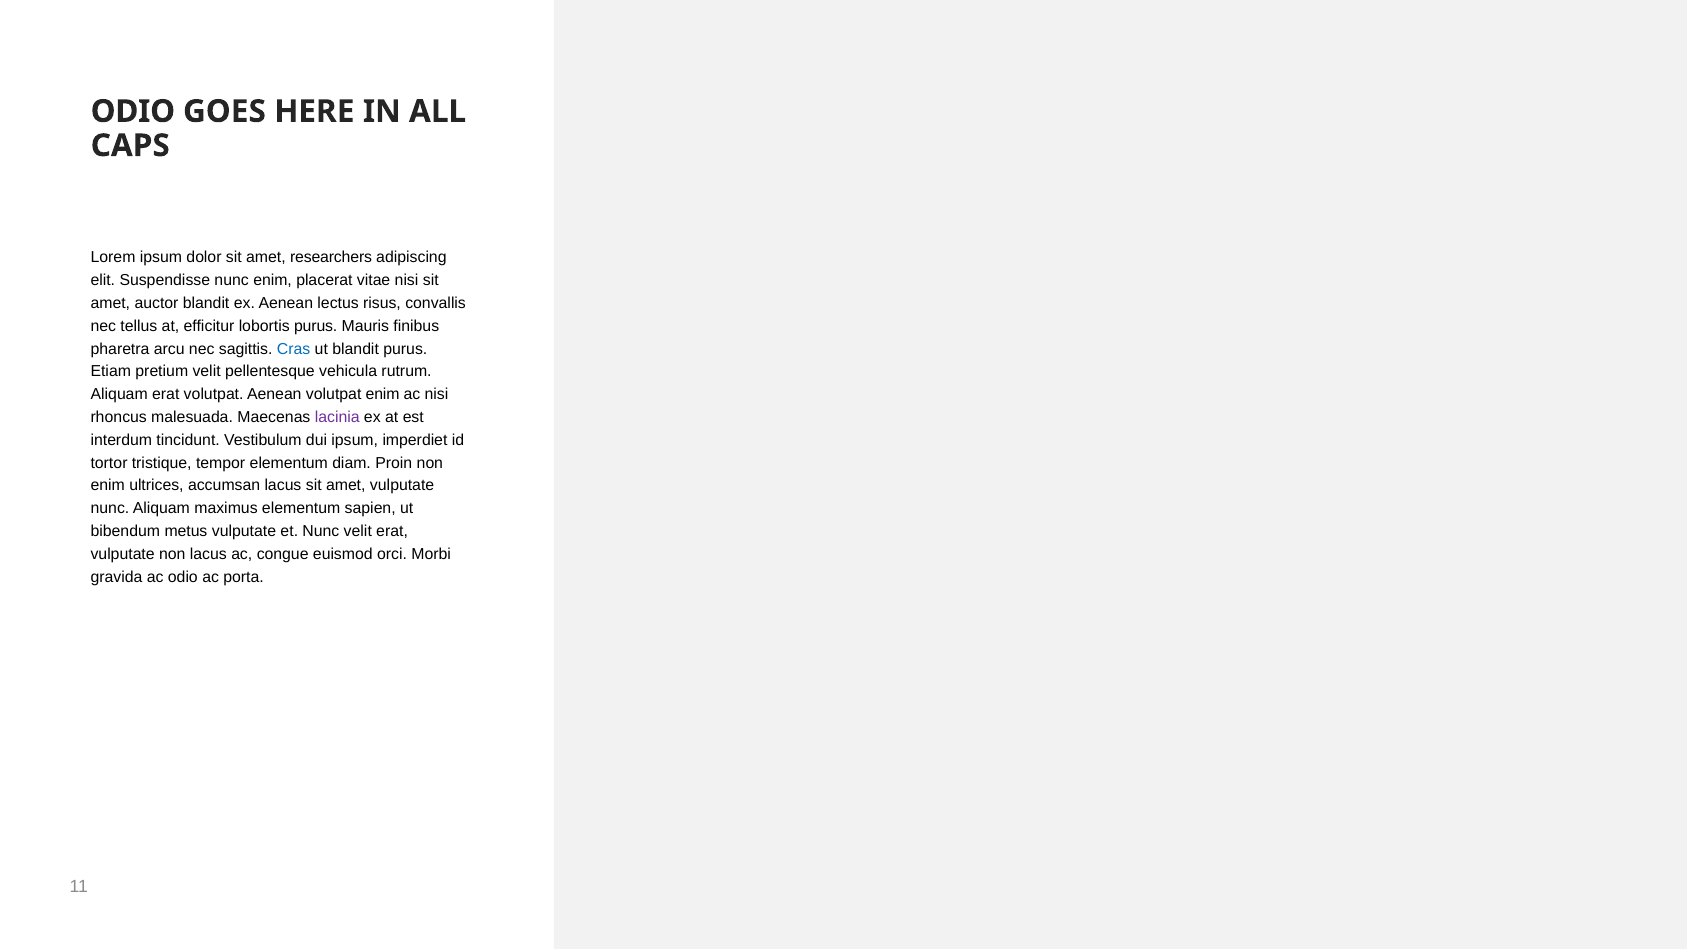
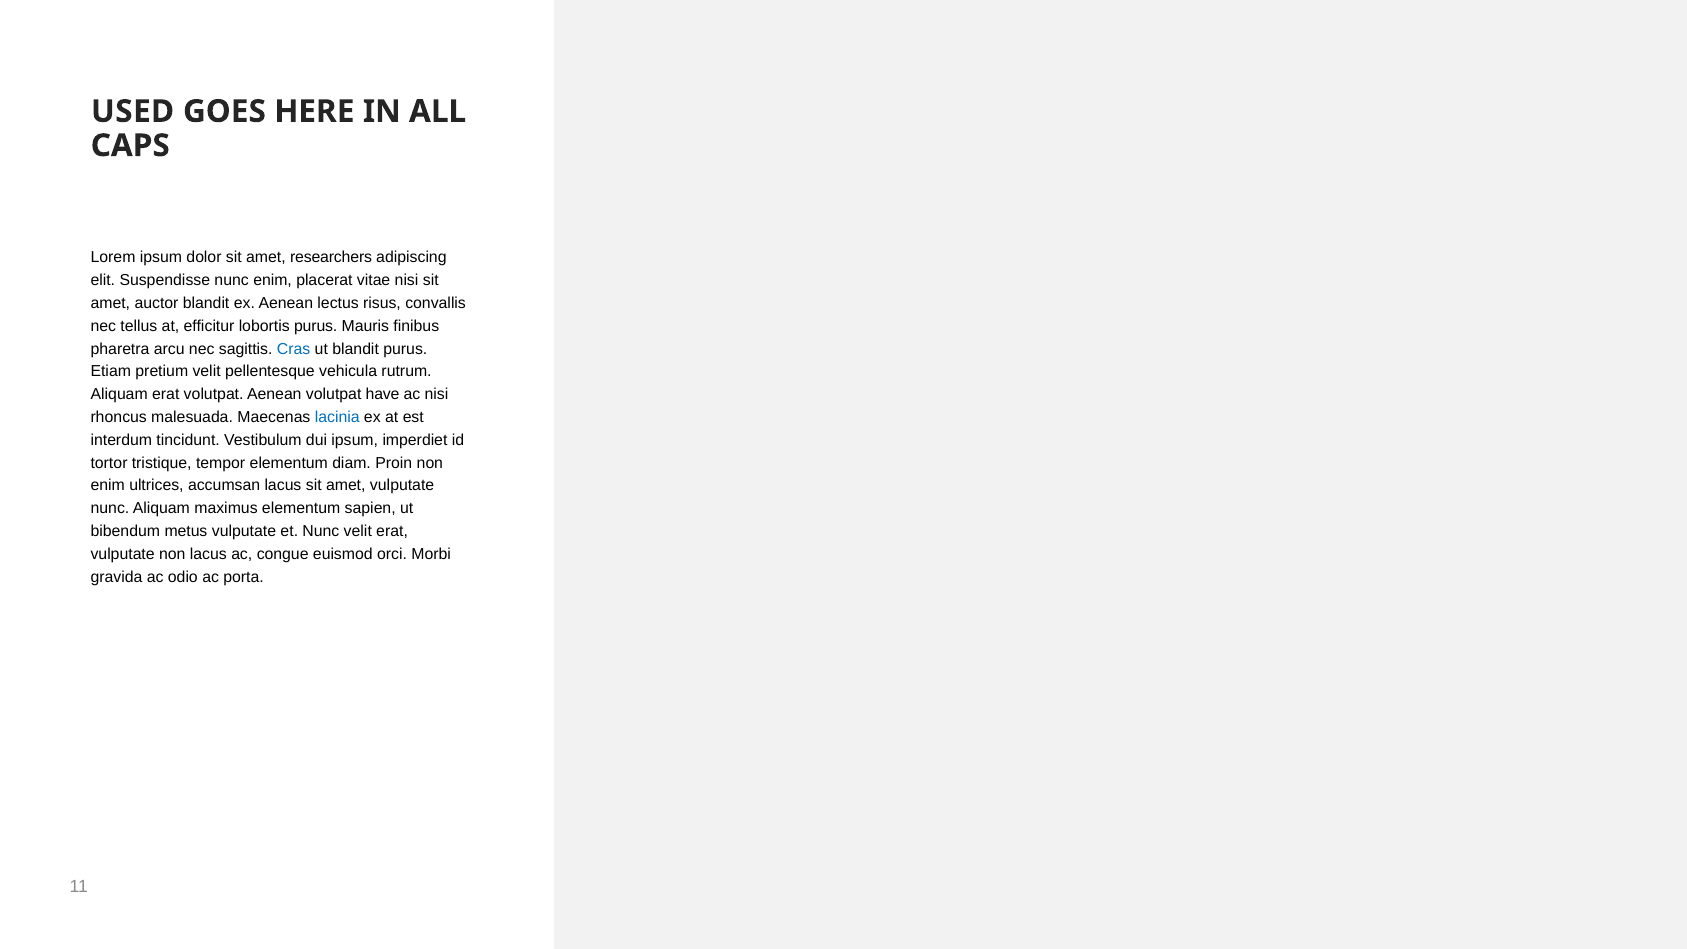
ODIO: ODIO -> USED (133, 111)
volutpat enim: enim -> have (383, 394)
lacinia colour: purple -> blue (337, 417)
